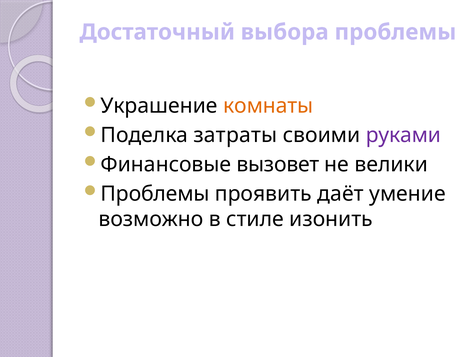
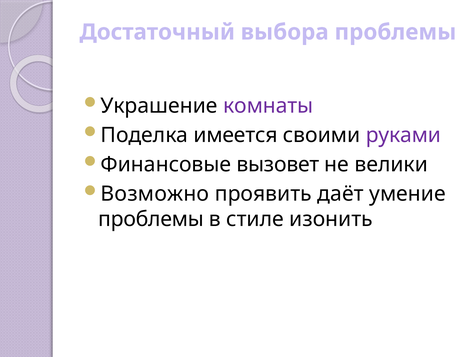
комнаты colour: orange -> purple (268, 106)
затраты: затраты -> имеется (236, 135)
Проблемы: Проблемы -> Возможно (155, 194)
возможно: возможно -> проблемы (151, 219)
